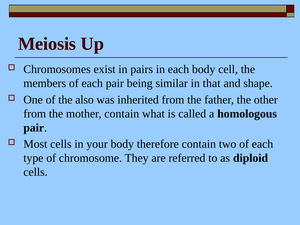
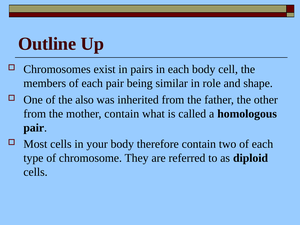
Meiosis: Meiosis -> Outline (47, 44)
that: that -> role (212, 83)
